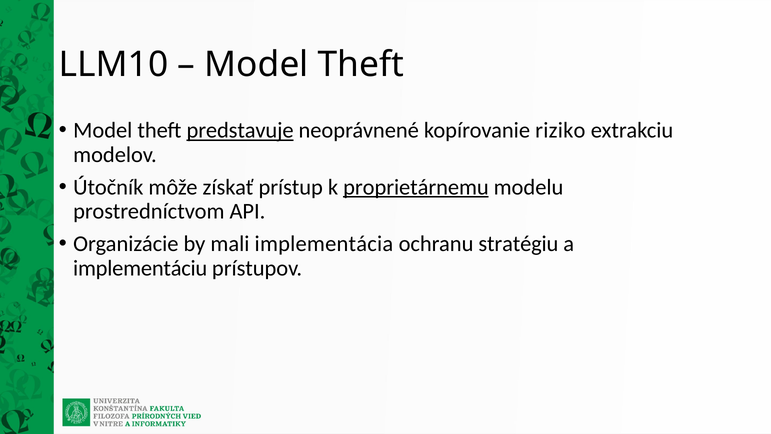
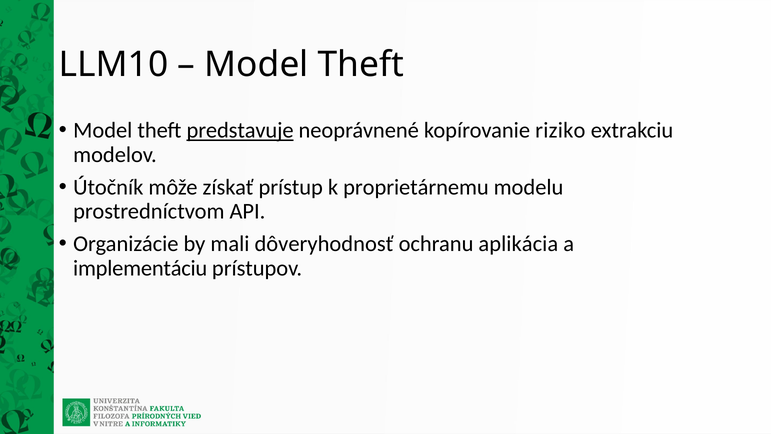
proprietárnemu underline: present -> none (416, 187)
implementácia: implementácia -> dôveryhodnosť (324, 244)
stratégiu: stratégiu -> aplikácia (518, 244)
